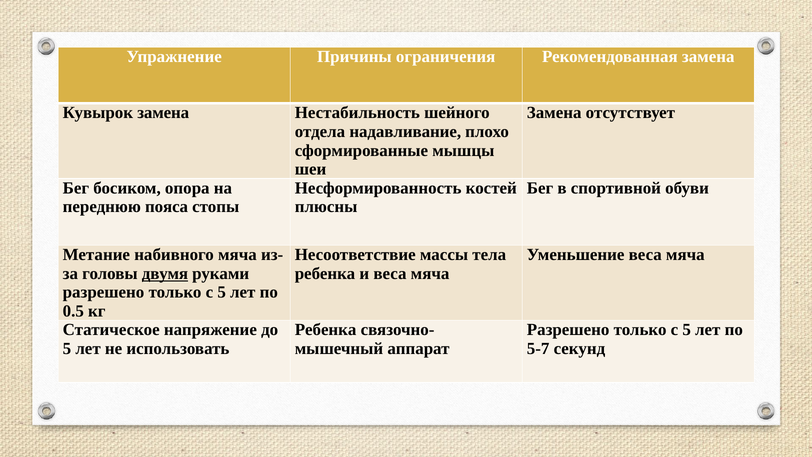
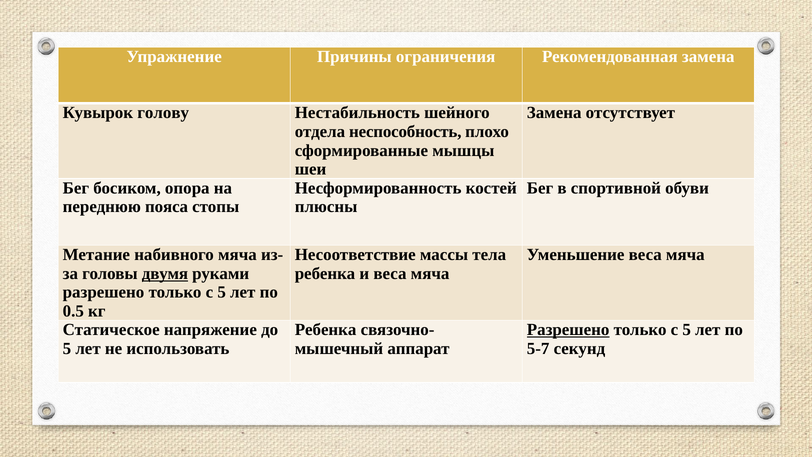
Кувырок замена: замена -> голову (163, 113)
надавливание: надавливание -> неспособность (405, 132)
Разрешено underline: none -> present (568, 330)
